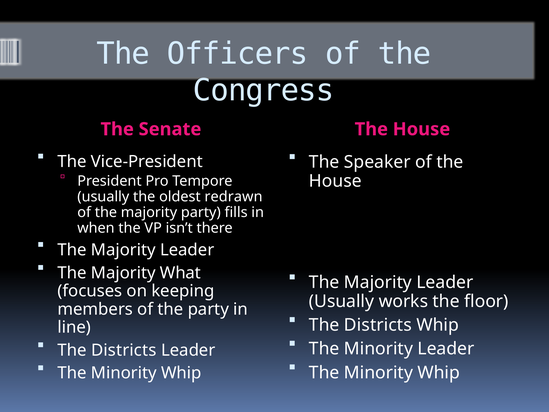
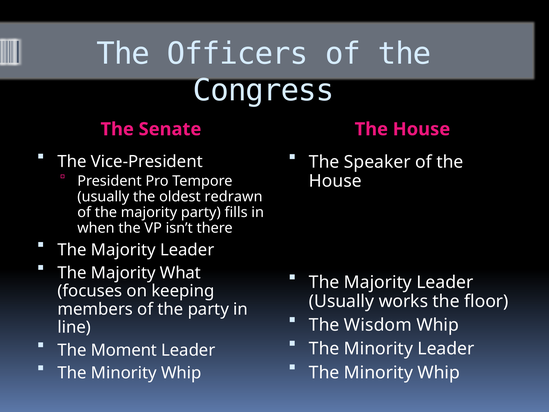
Districts: Districts -> Wisdom (378, 325)
Districts: Districts -> Moment (124, 350)
